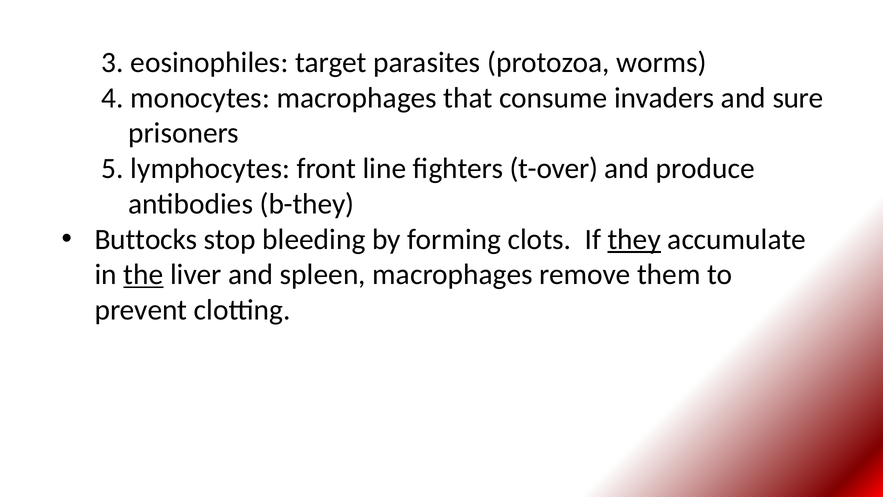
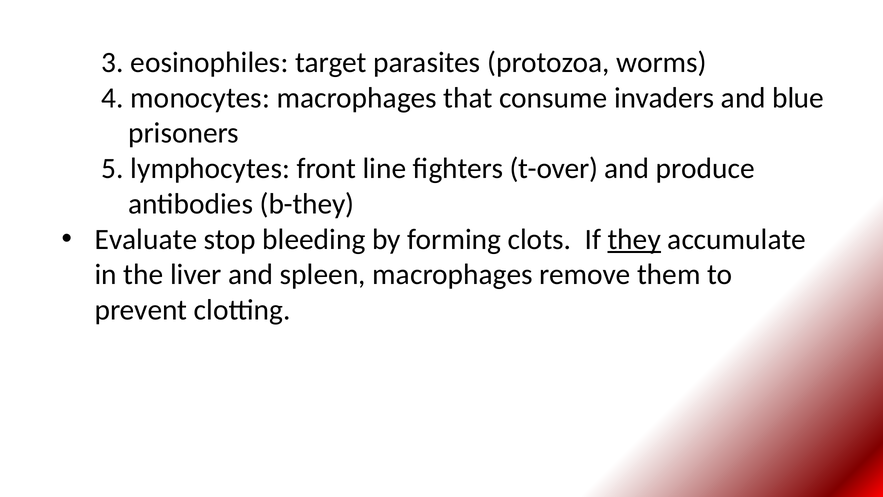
sure: sure -> blue (798, 98)
Buttocks: Buttocks -> Evaluate (146, 239)
the underline: present -> none (143, 275)
